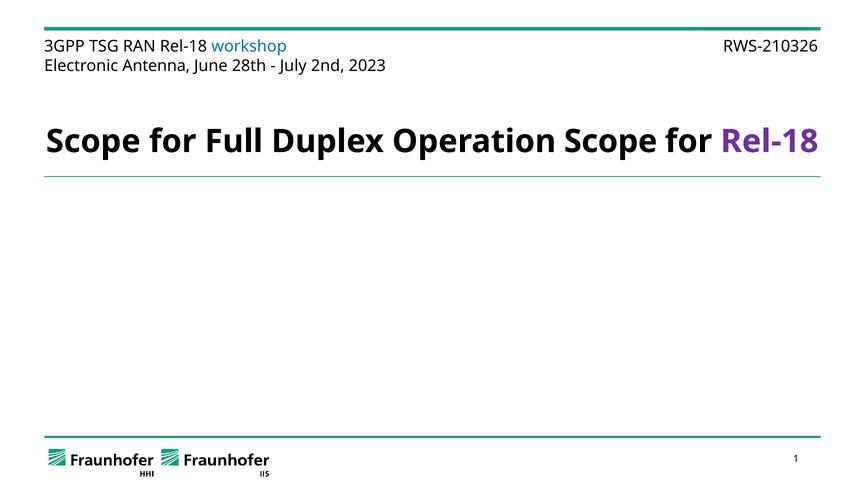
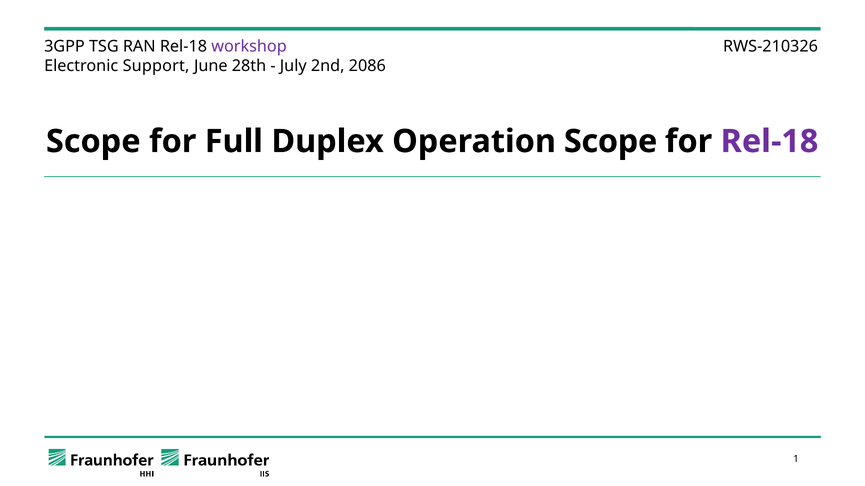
workshop colour: blue -> purple (249, 47)
Antenna: Antenna -> Support (156, 66)
2023: 2023 -> 2086 (367, 66)
